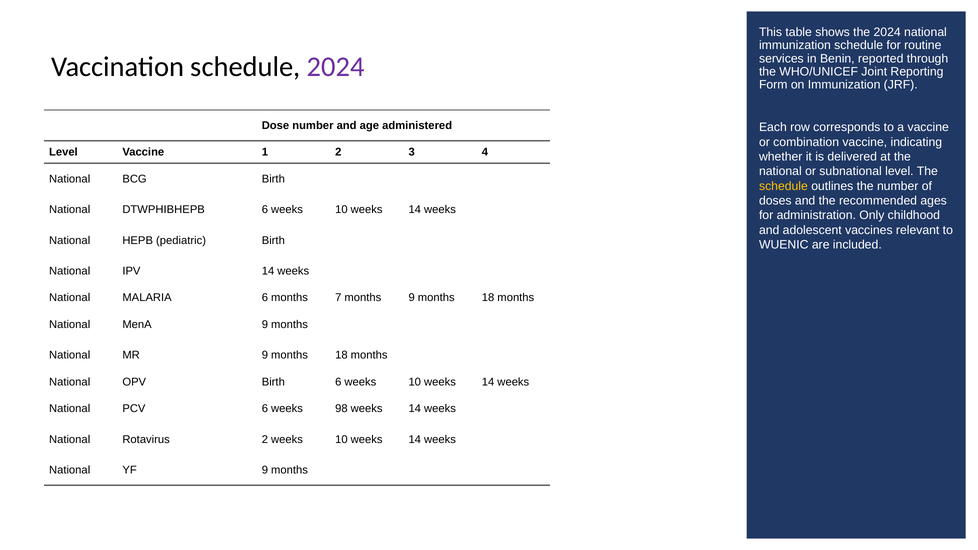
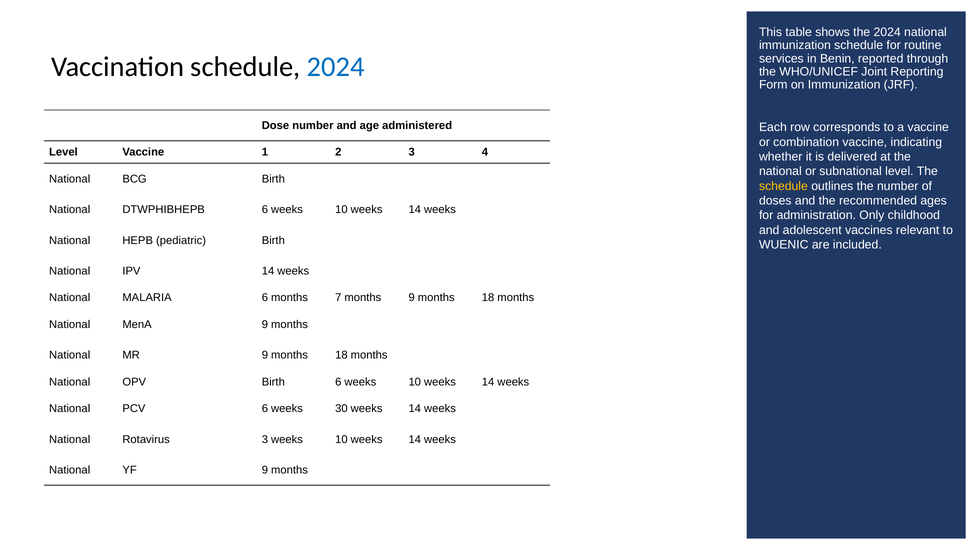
2024 colour: purple -> blue (336, 67)
98: 98 -> 30 (341, 409)
Rotavirus 2: 2 -> 3 (265, 439)
